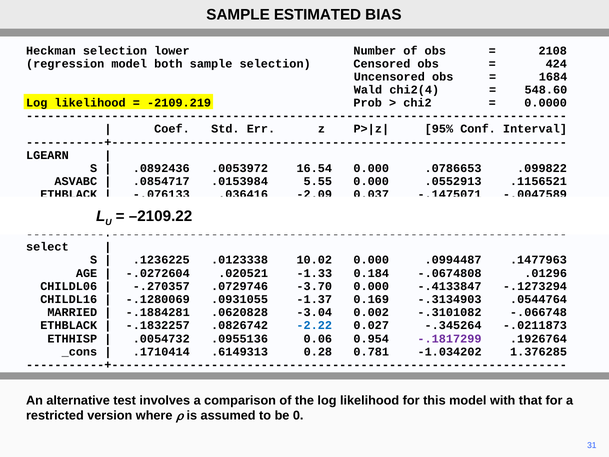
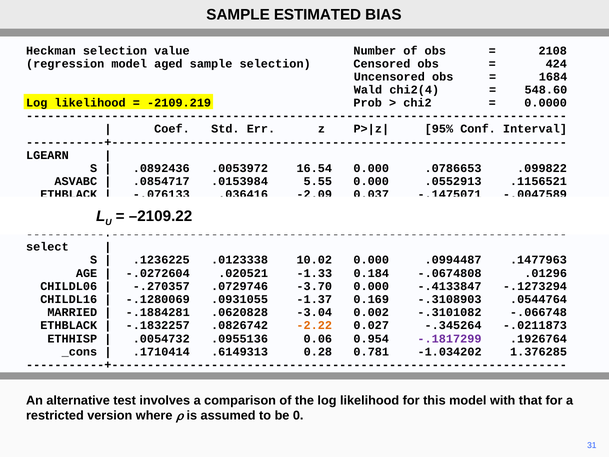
lower: lower -> value (172, 51)
both: both -> aged (168, 64)
-.3134903: -.3134903 -> -.3108903 (450, 299)
-2.22 colour: blue -> orange (314, 325)
